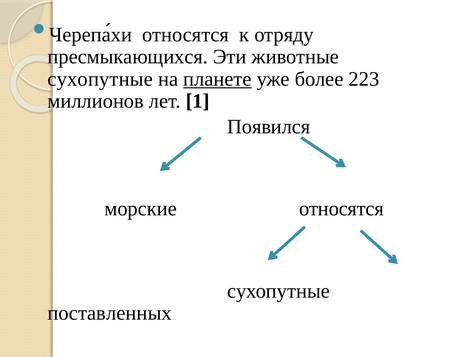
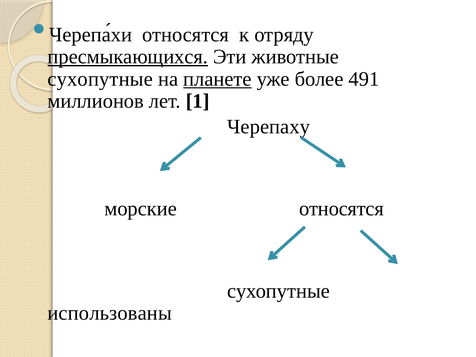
пресмыкающихся underline: none -> present (128, 57)
223: 223 -> 491 (364, 79)
Появился: Появился -> Черепаху (269, 127)
поставленных: поставленных -> использованы (110, 313)
